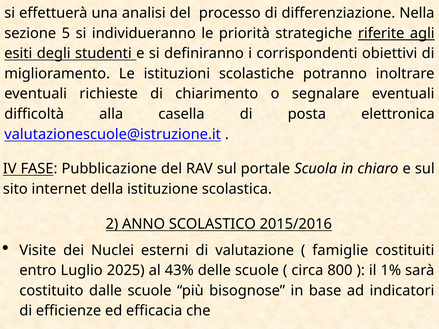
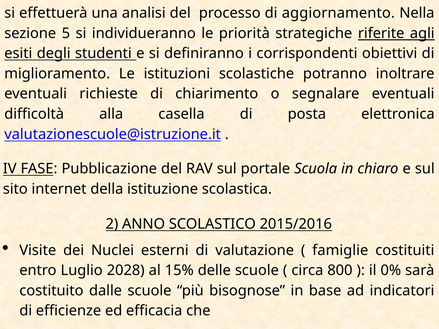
differenziazione: differenziazione -> aggiornamento (338, 13)
2025: 2025 -> 2028 (126, 271)
43%: 43% -> 15% (179, 271)
1%: 1% -> 0% (391, 271)
